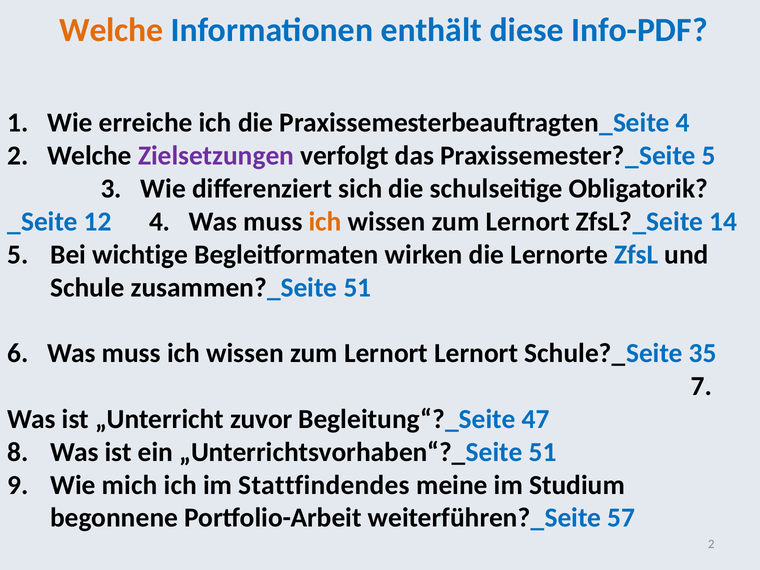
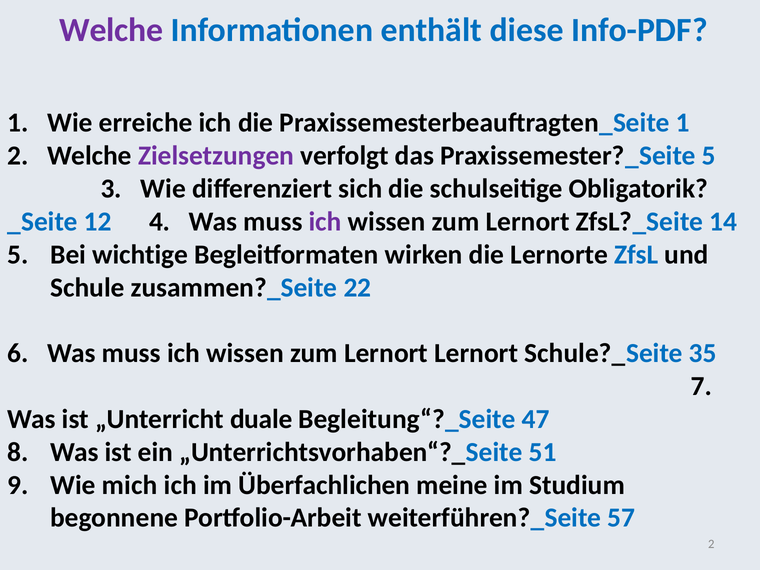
Welche colour: orange -> purple (111, 30)
Praxissemesterbeauftragten_Seite 4: 4 -> 1 (683, 123)
ich colour: orange -> purple (325, 222)
zusammen?_Seite 51: 51 -> 22 (357, 287)
zuvor: zuvor -> duale (261, 419)
Stattfindendes: Stattfindendes -> Überfachlichen (324, 485)
